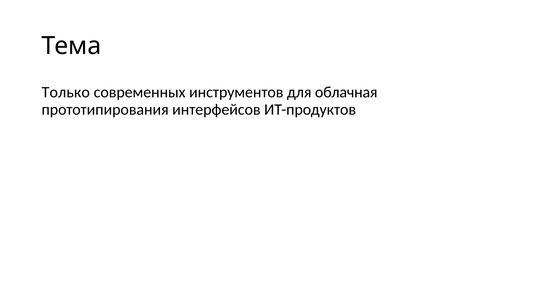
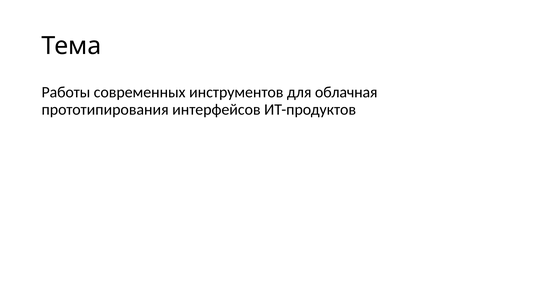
Только: Только -> Работы (66, 92)
